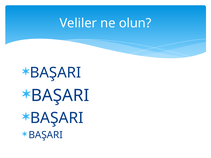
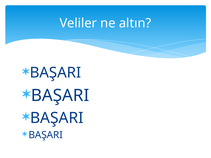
olun: olun -> altın (135, 23)
